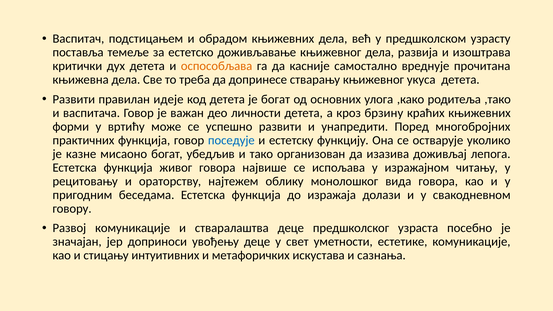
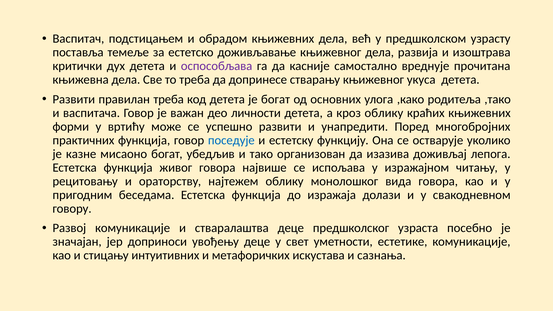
оспособљава colour: orange -> purple (217, 66)
правилан идеје: идеје -> треба (169, 99)
кроз брзину: брзину -> облику (384, 113)
